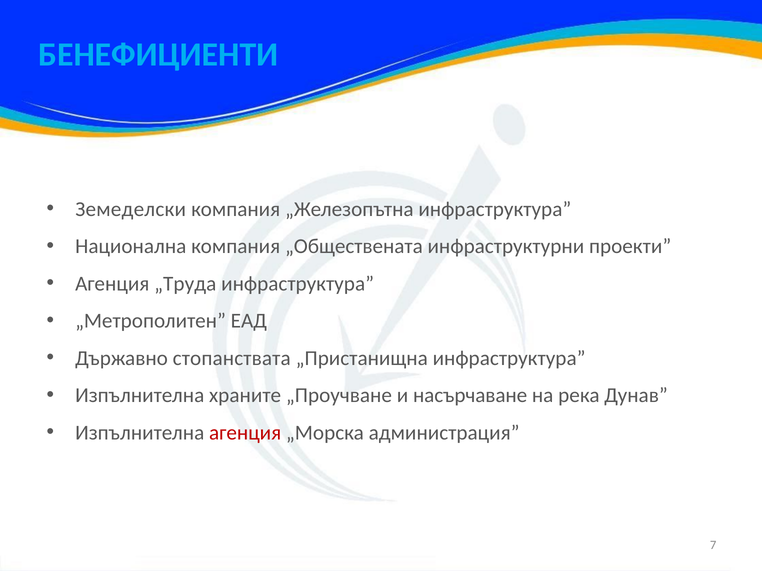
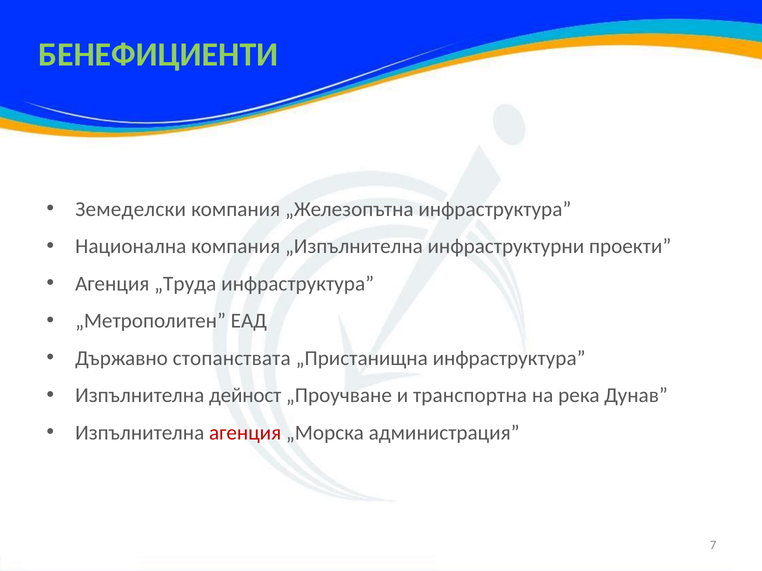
БЕНЕФИЦИЕНТИ colour: light blue -> light green (158, 55)
„Обществената: „Обществената -> „Изпълнителна (354, 247)
храните: храните -> дейност (245, 396)
насърчаване: насърчаване -> транспортна (470, 396)
